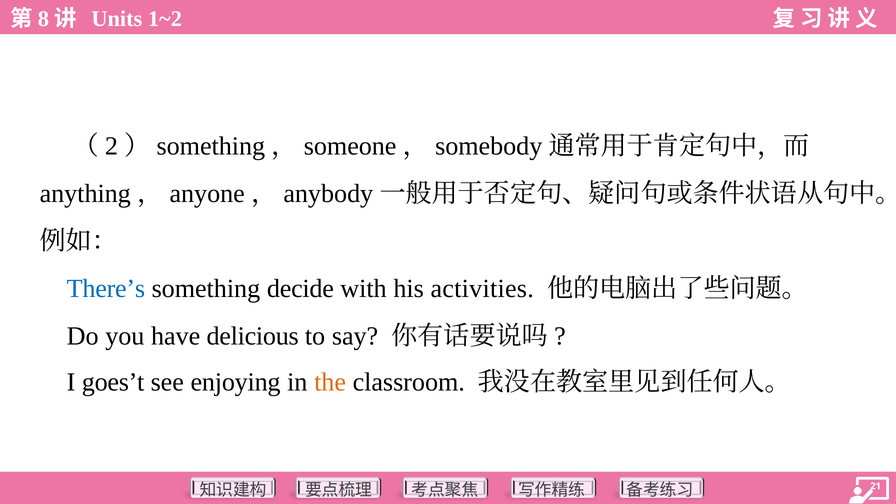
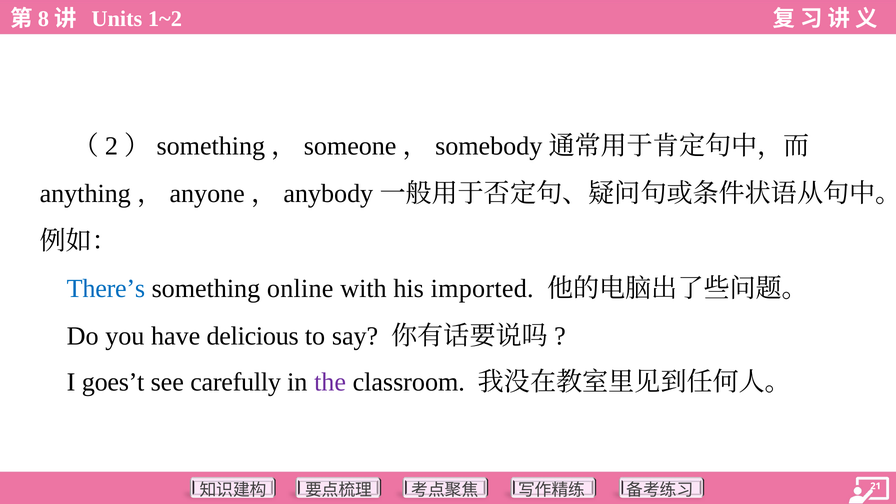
decide: decide -> online (300, 289)
activities: activities -> imported (482, 289)
enjoying: enjoying -> carefully (236, 382)
the colour: orange -> purple (330, 382)
